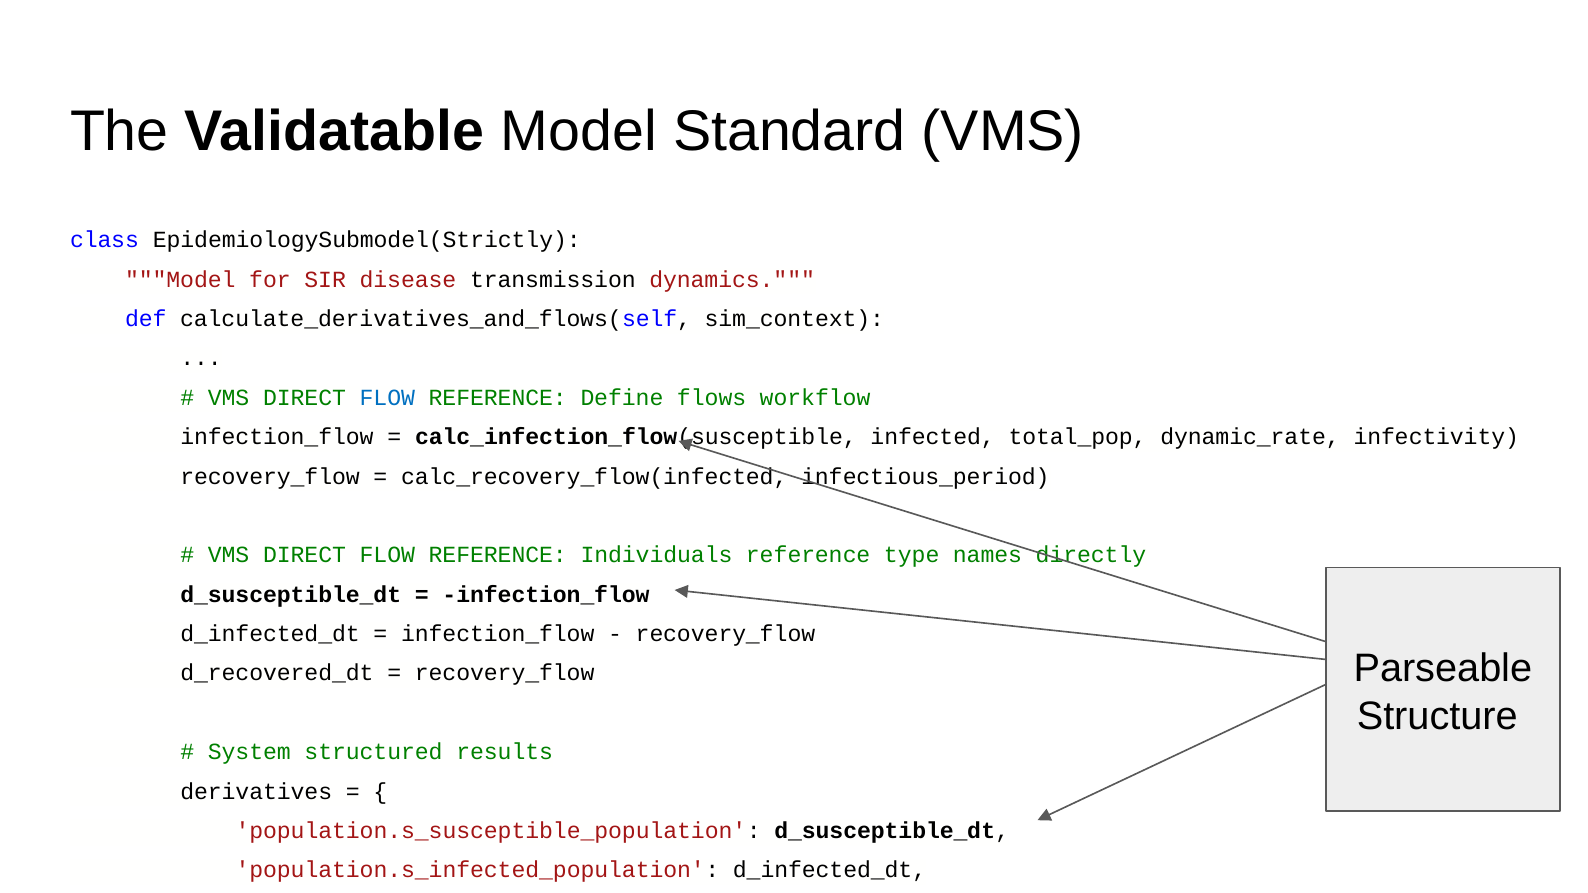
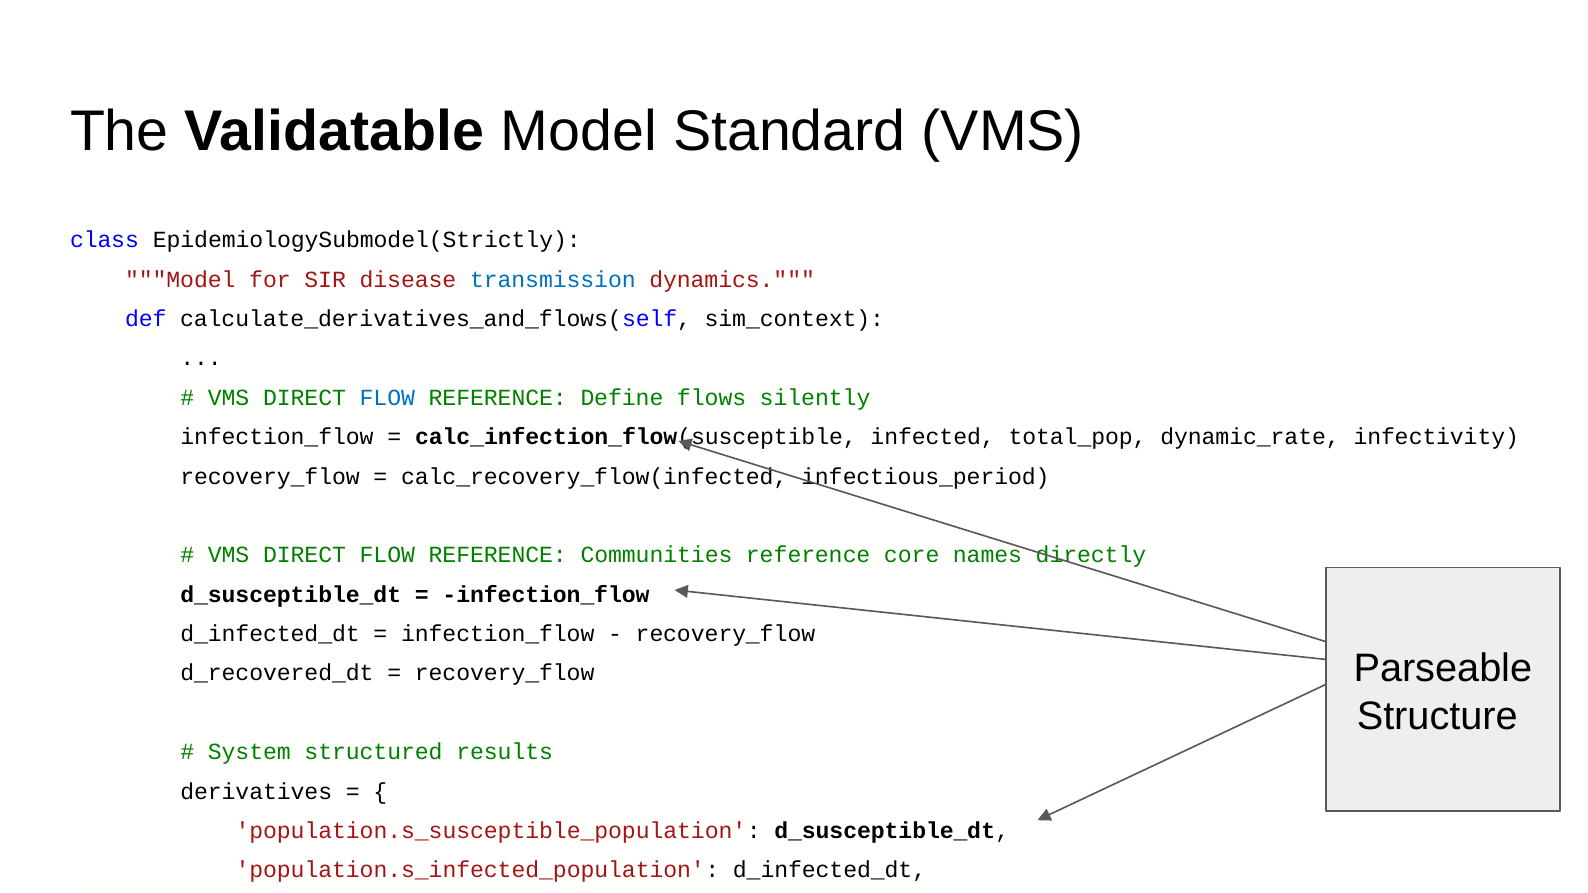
transmission colour: black -> blue (553, 280)
workflow: workflow -> silently (815, 398)
Individuals: Individuals -> Communities (656, 555)
type: type -> core (912, 555)
